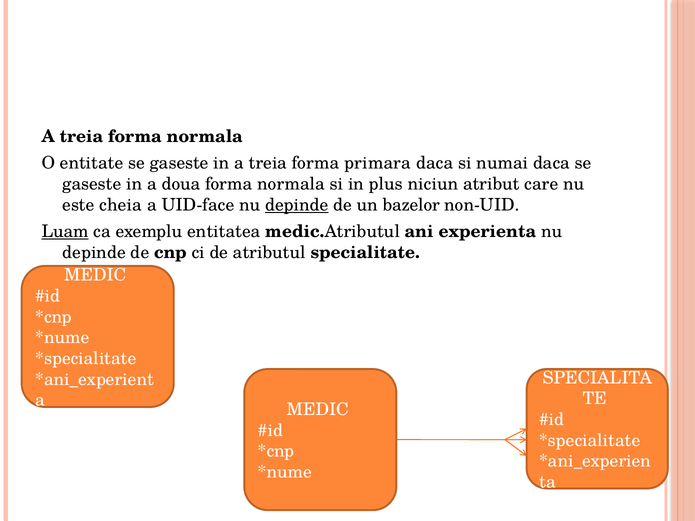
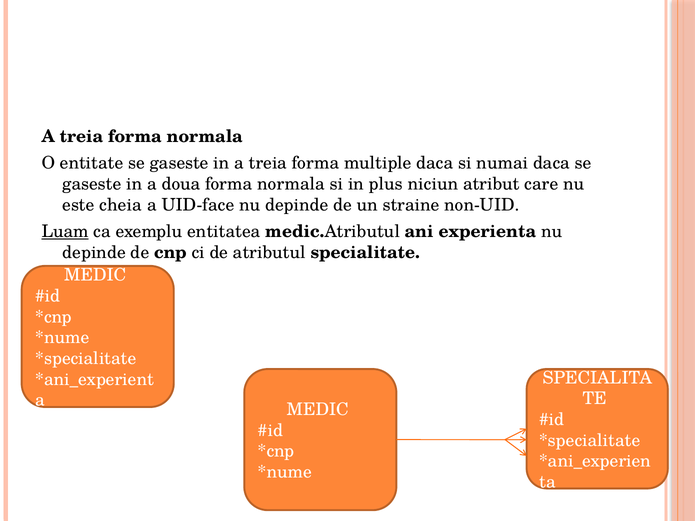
primara: primara -> multiple (378, 163)
depinde underline: present -> none (297, 205)
bazelor: bazelor -> straine (411, 205)
